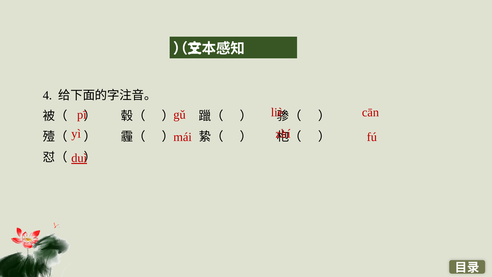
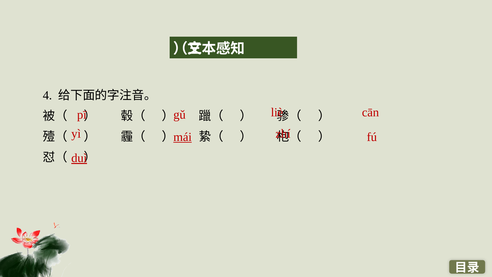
mái underline: none -> present (183, 137)
